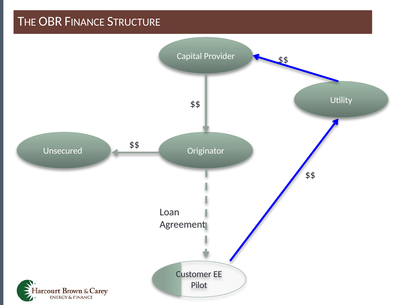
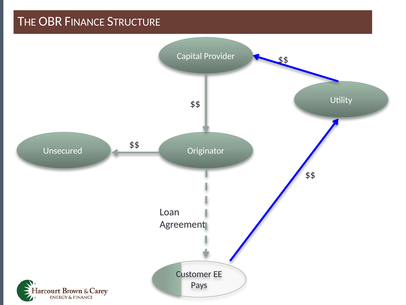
Pilot: Pilot -> Pays (199, 285)
